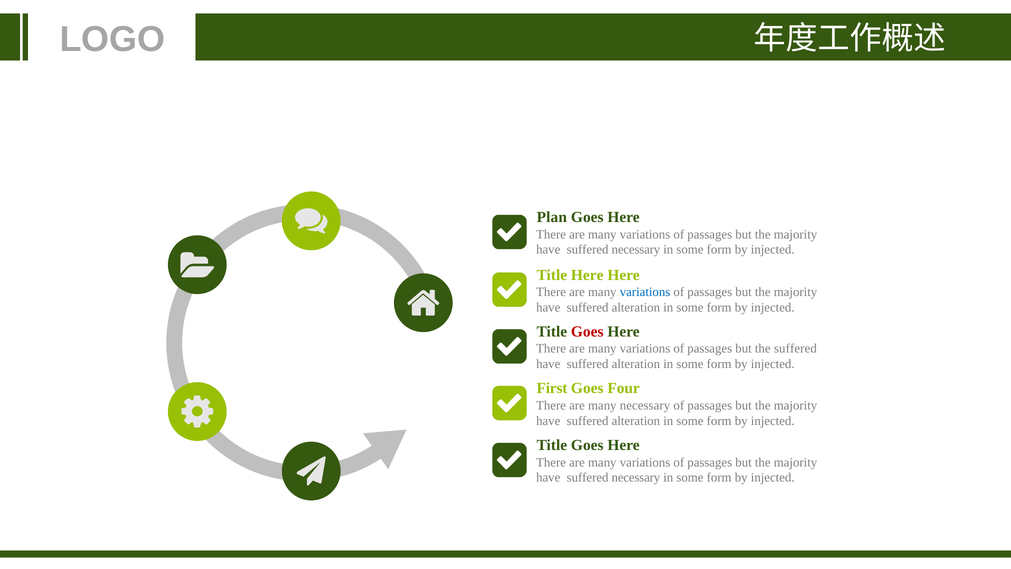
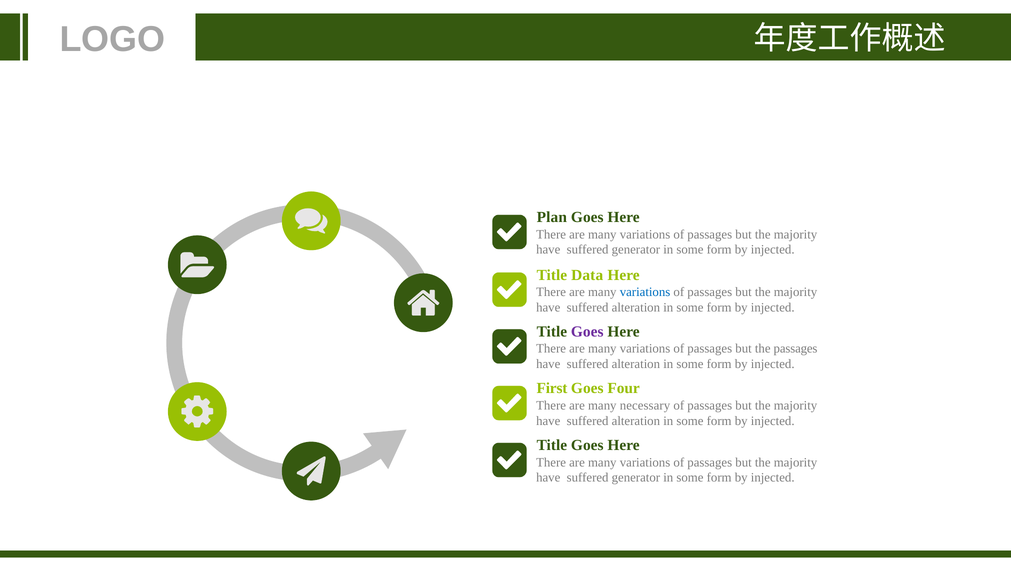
necessary: necessary -> generator (636, 250)
Title Here: Here -> Data (587, 275)
Goes colour: red -> purple (587, 332)
the suffered: suffered -> passages (796, 349)
necessary: necessary -> generator (636, 477)
